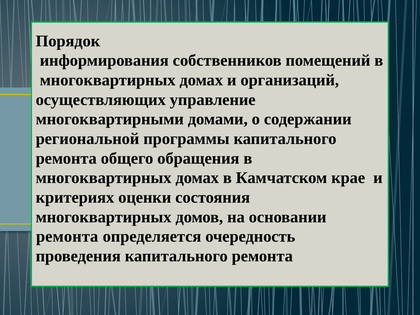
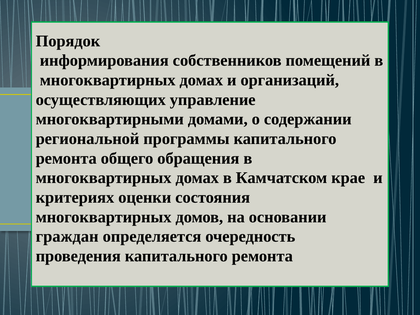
ремонта: ремонта -> граждан (67, 237)
